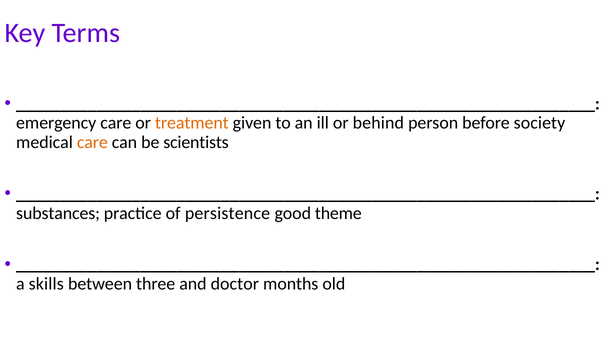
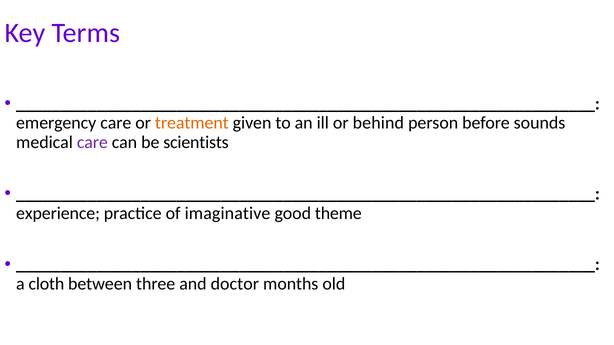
society: society -> sounds (540, 123)
care colour: orange -> purple (92, 142)
substances: substances -> experience (58, 213)
persistence: persistence -> imaginative (228, 213)
skills: skills -> cloth (46, 284)
